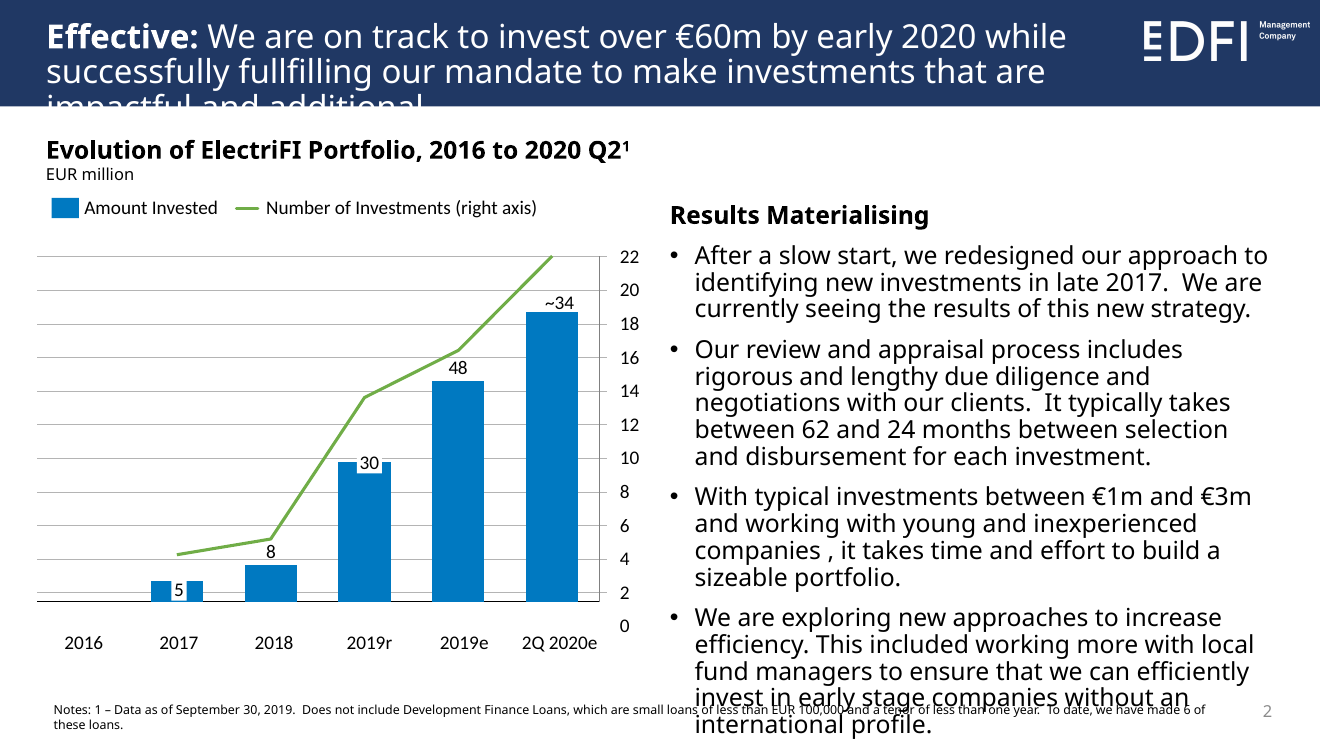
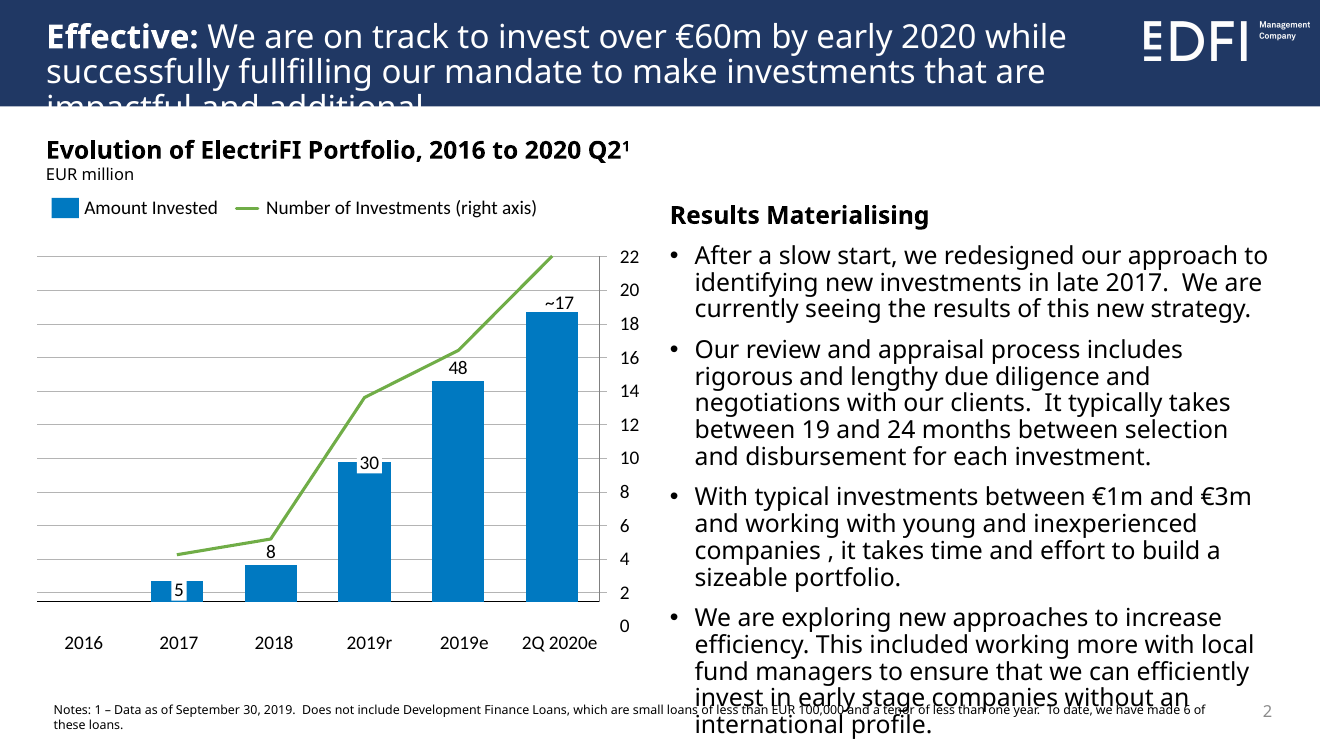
~34: ~34 -> ~17 (560, 303)
62: 62 -> 19 (816, 430)
